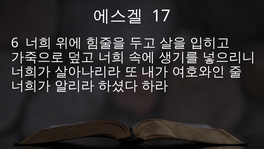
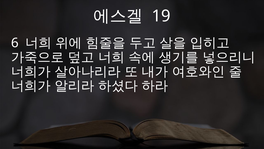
17: 17 -> 19 (161, 16)
